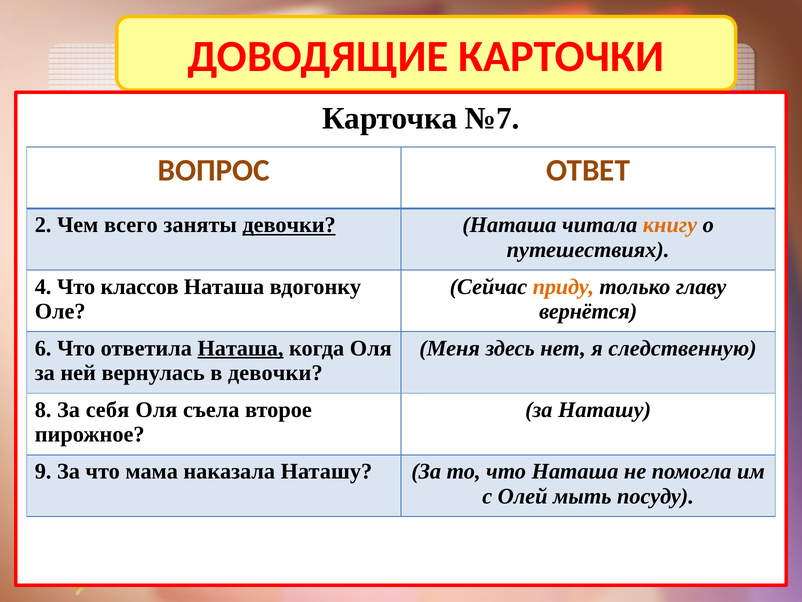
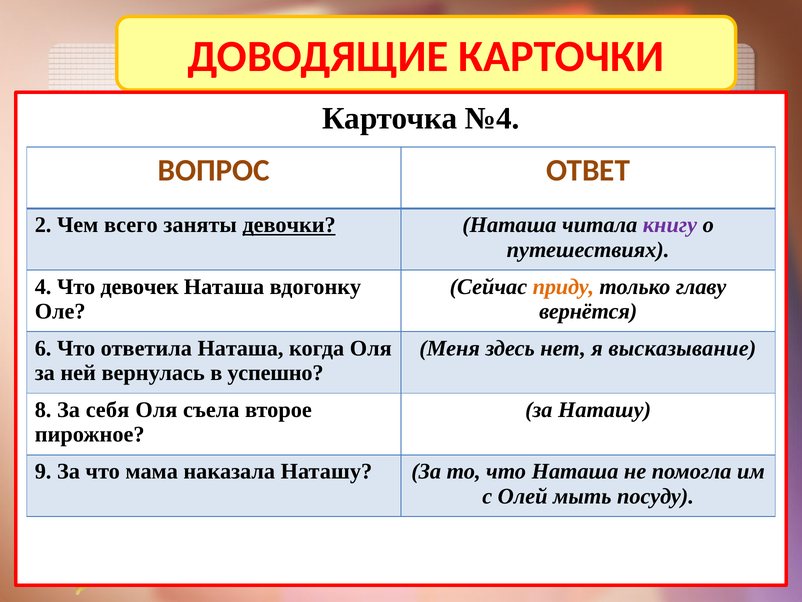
№7: №7 -> №4 (492, 118)
книгу colour: orange -> purple (670, 225)
классов: классов -> девочек (140, 286)
Наташа underline: present -> none (241, 348)
следственную: следственную -> высказывание (682, 348)
в девочки: девочки -> успешно (275, 373)
